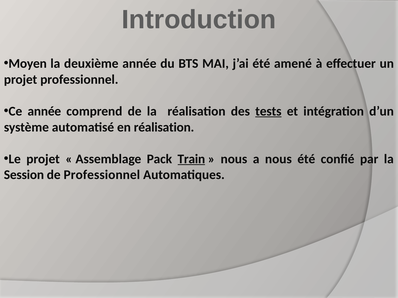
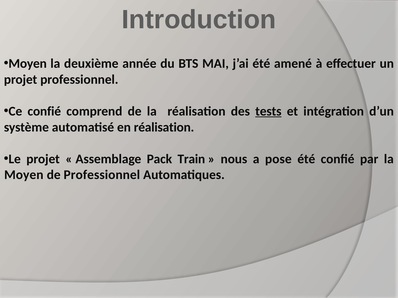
Ce année: année -> confié (44, 111)
Train underline: present -> none (191, 159)
a nous: nous -> pose (278, 159)
Session: Session -> Moyen (24, 175)
